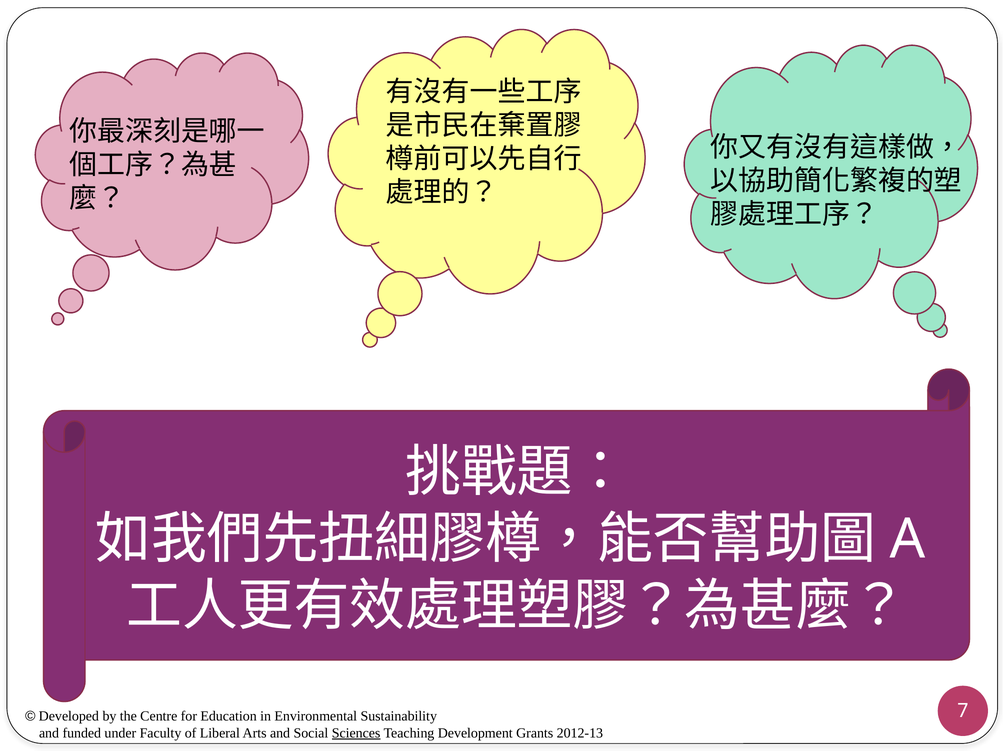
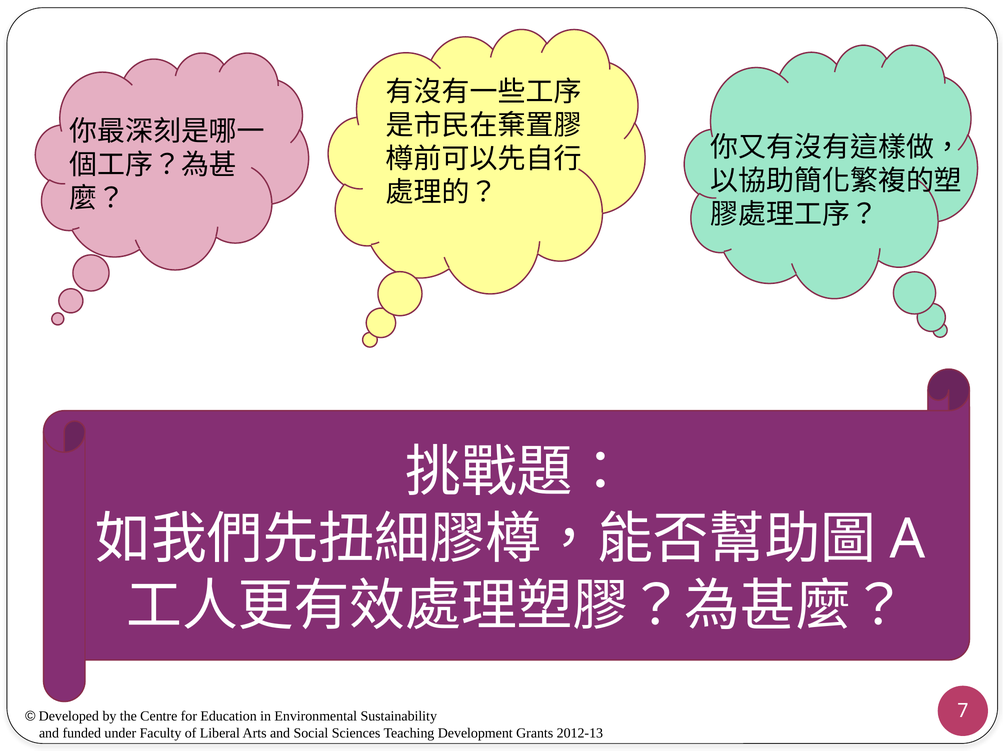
Sciences underline: present -> none (356, 733)
